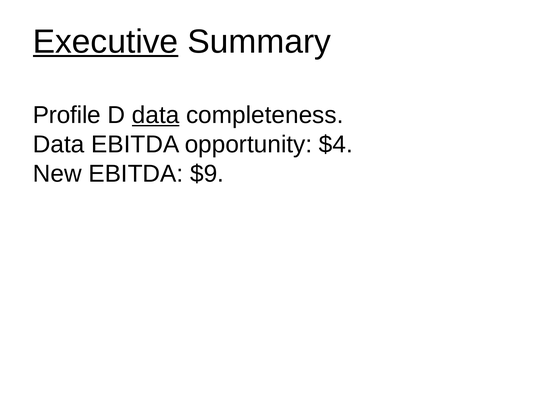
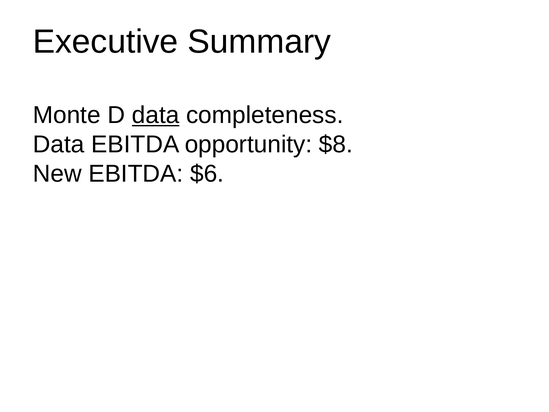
Executive underline: present -> none (106, 42)
Profile: Profile -> Monte (67, 115)
$4: $4 -> $8 (336, 144)
$9: $9 -> $6 (207, 174)
